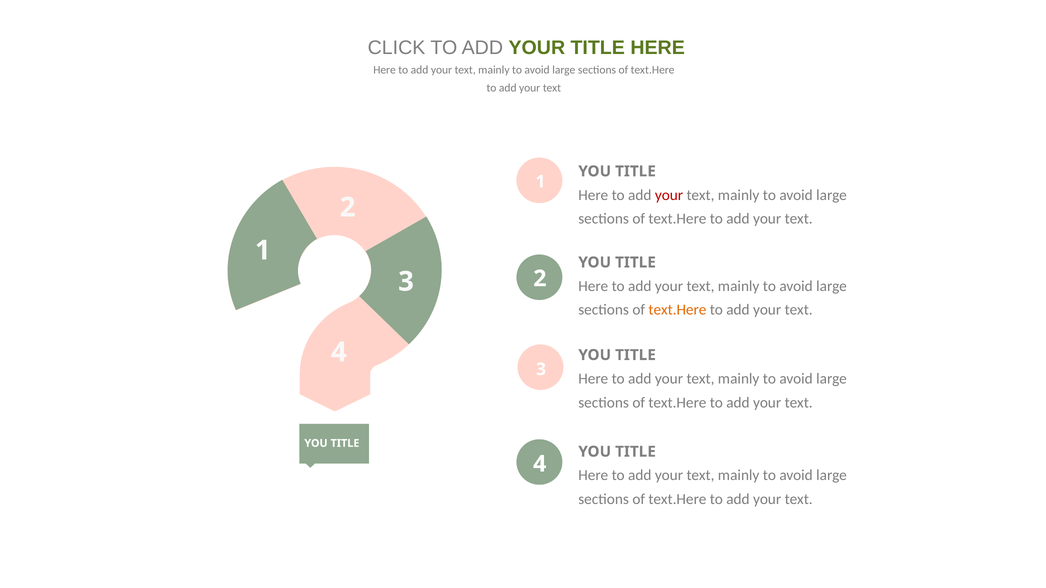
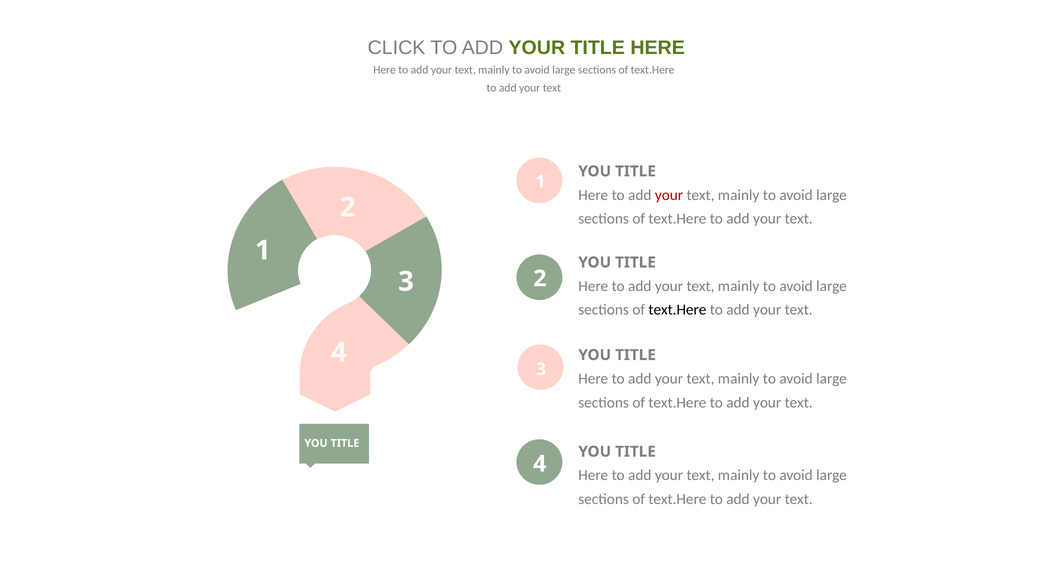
text.Here colour: orange -> black (677, 310)
